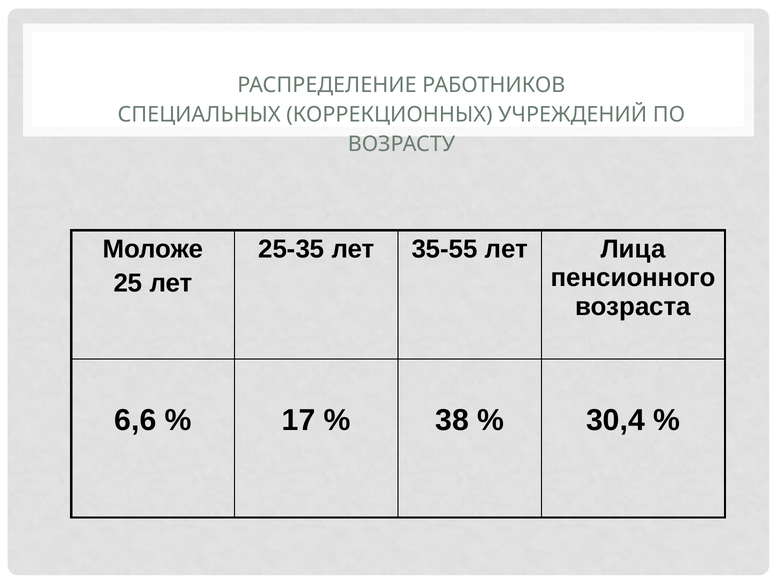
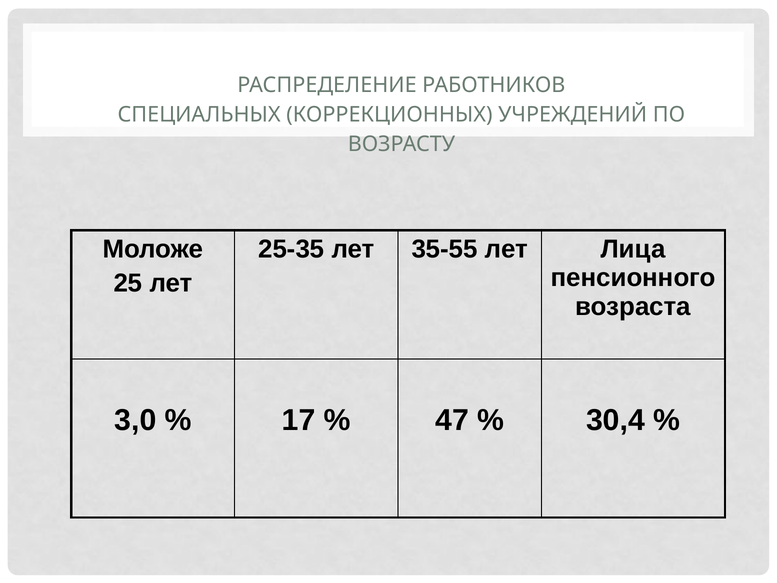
6,6: 6,6 -> 3,0 (135, 420)
38: 38 -> 47 (452, 420)
